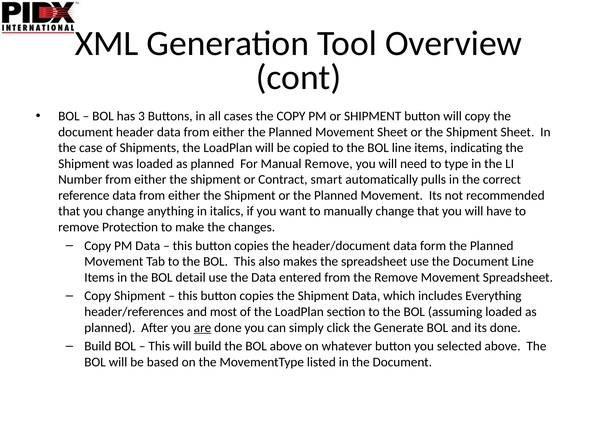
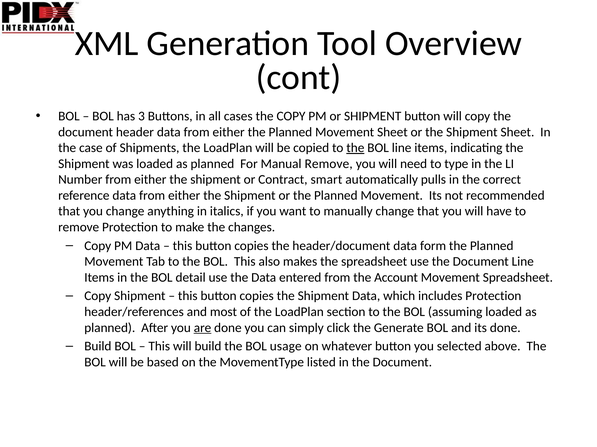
the underline: none -> present (355, 148)
the Remove: Remove -> Account (396, 278)
includes Everything: Everything -> Protection (493, 296)
BOL above: above -> usage (286, 347)
